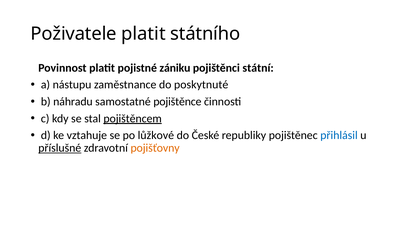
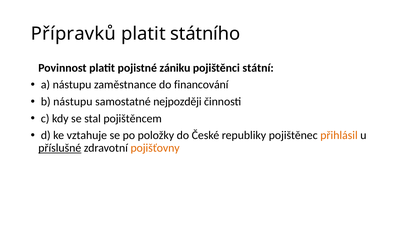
Poživatele: Poživatele -> Přípravků (73, 34)
poskytnuté: poskytnuté -> financování (201, 85)
b náhradu: náhradu -> nástupu (73, 102)
pojištěnce: pojištěnce -> nejpozději (177, 102)
pojištěncem underline: present -> none (133, 119)
lůžkové: lůžkové -> položky (156, 136)
přihlásil colour: blue -> orange (339, 136)
